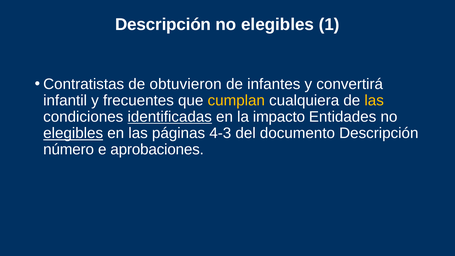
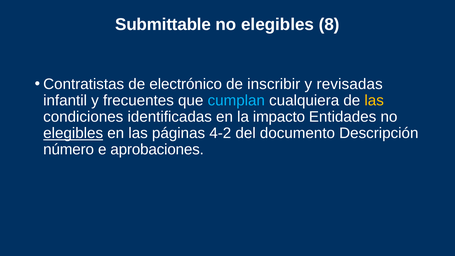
Descripción: Descripción -> Submittable (163, 25)
1: 1 -> 8 (329, 25)
obtuvieron: obtuvieron -> electrónico (186, 84)
infantes: infantes -> inscribir (274, 84)
convertirá: convertirá -> revisadas (350, 84)
cumplan colour: yellow -> light blue (236, 100)
identificadas underline: present -> none (170, 117)
4-3: 4-3 -> 4-2 (220, 133)
